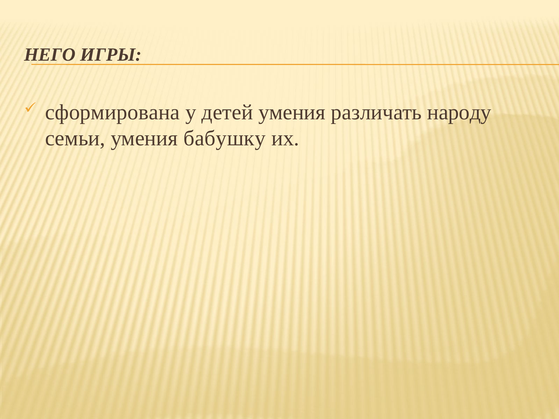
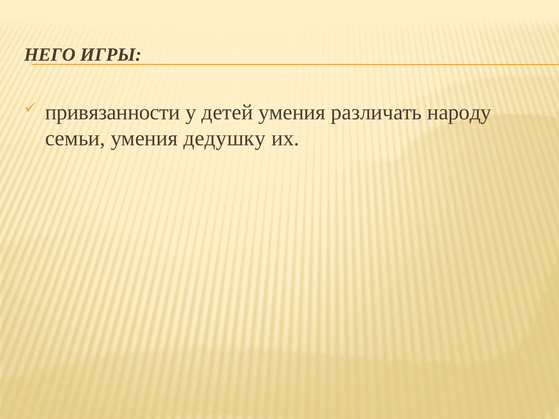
сформирована: сформирована -> привязанности (113, 112)
бабушку: бабушку -> дедушку (225, 138)
